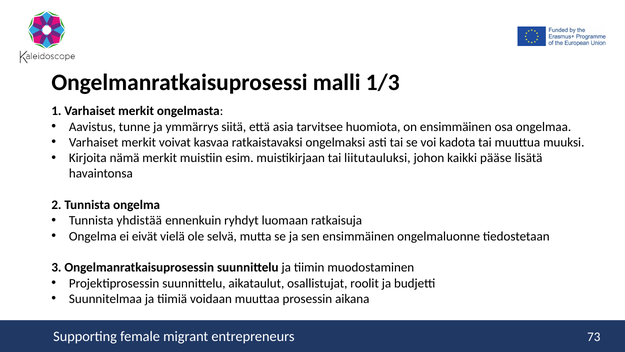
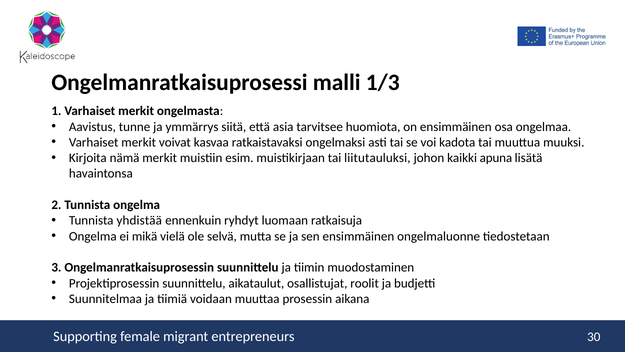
pääse: pääse -> apuna (496, 158)
eivät: eivät -> mikä (145, 236)
73: 73 -> 30 (594, 336)
